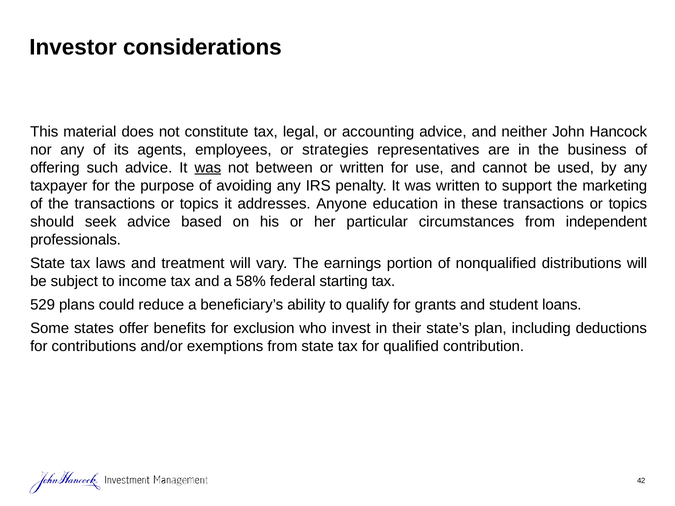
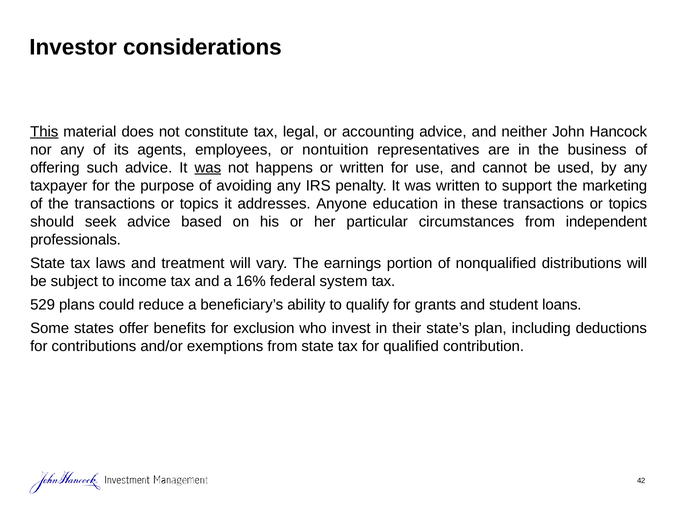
This underline: none -> present (44, 132)
strategies: strategies -> nontuition (335, 150)
between: between -> happens (284, 168)
58%: 58% -> 16% (251, 281)
starting: starting -> system (344, 281)
